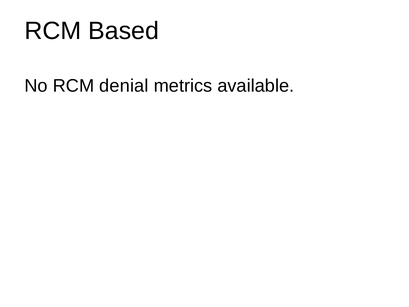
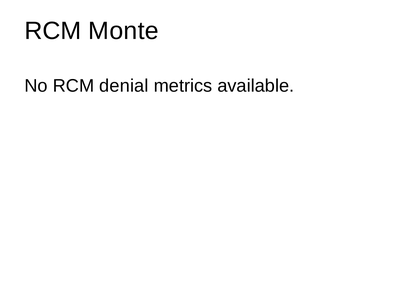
Based: Based -> Monte (124, 31)
